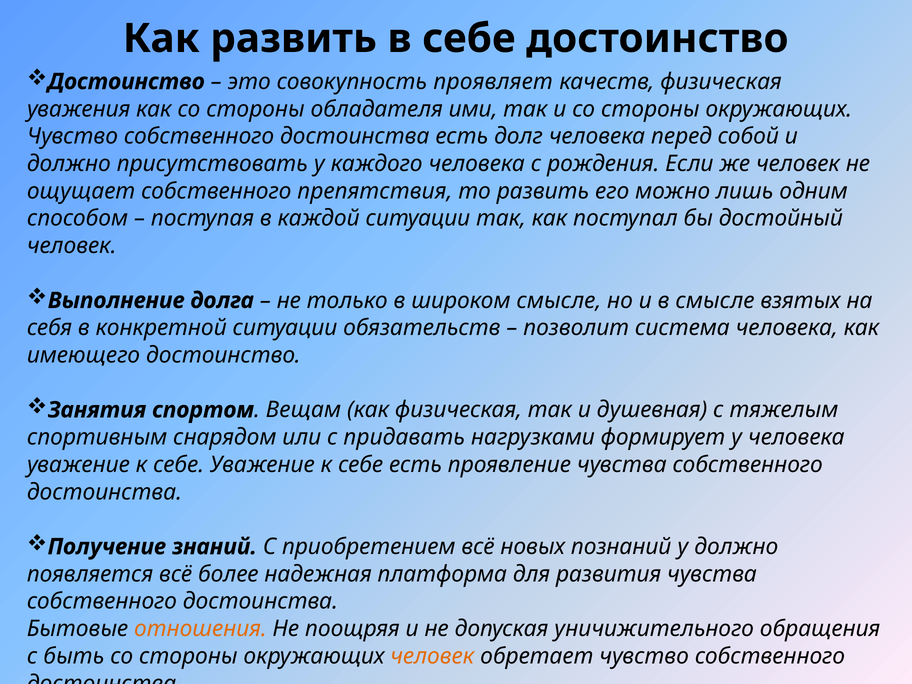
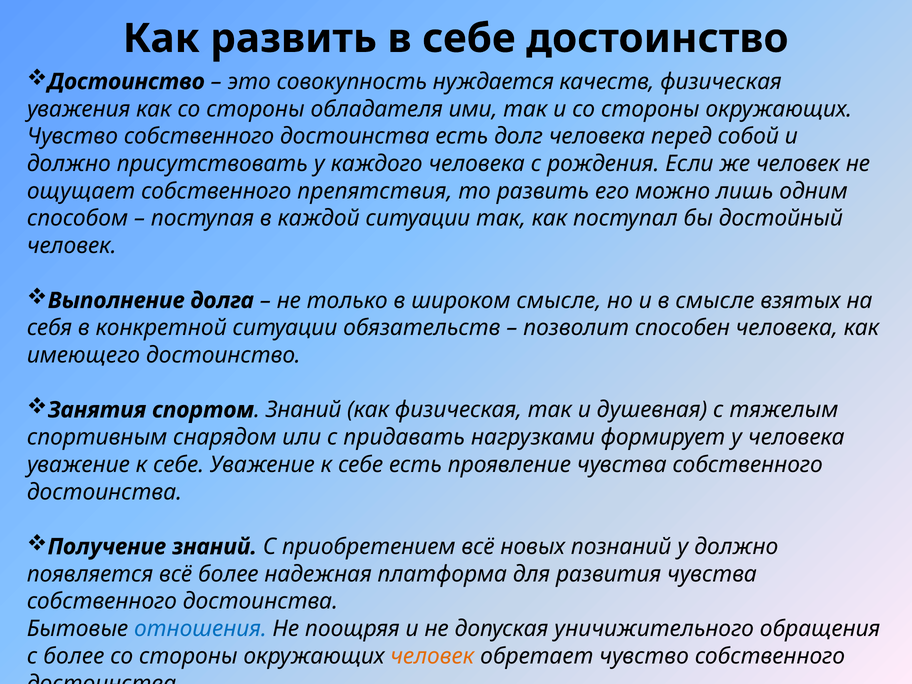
проявляет: проявляет -> нуждается (493, 82)
система: система -> способен (682, 328)
Вещам: Вещам -> Знаний (304, 410)
отношения colour: orange -> blue (200, 629)
с быть: быть -> более (74, 656)
